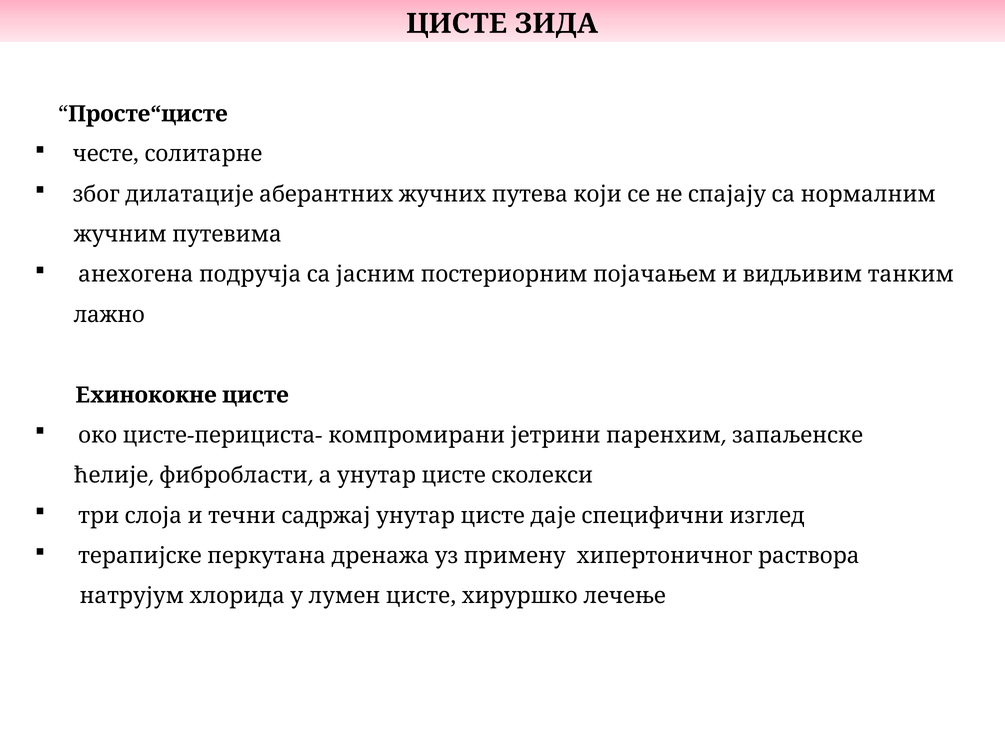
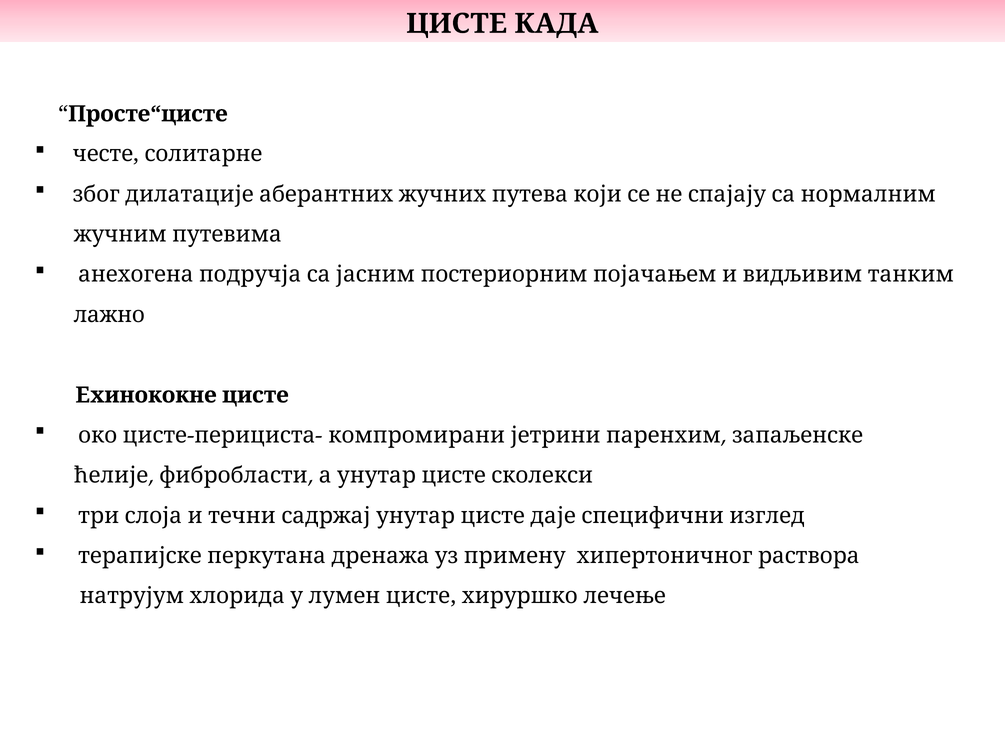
ЗИДА: ЗИДА -> КАДА (556, 24)
